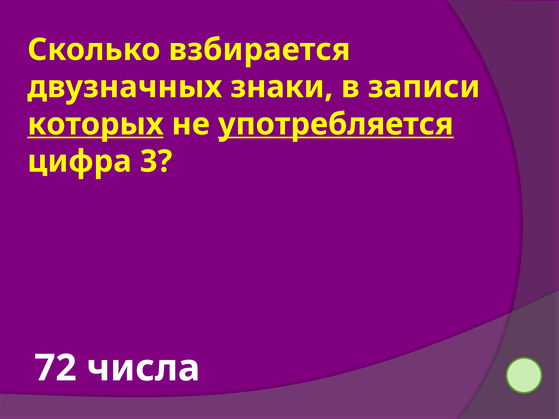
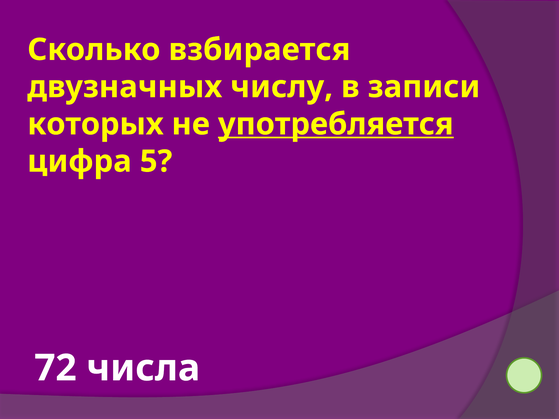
знаки: знаки -> числу (282, 87)
которых underline: present -> none (95, 124)
3: 3 -> 5 (156, 162)
